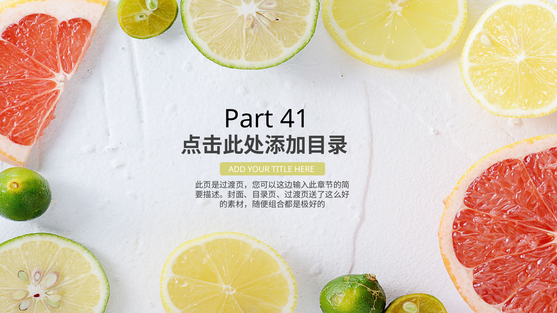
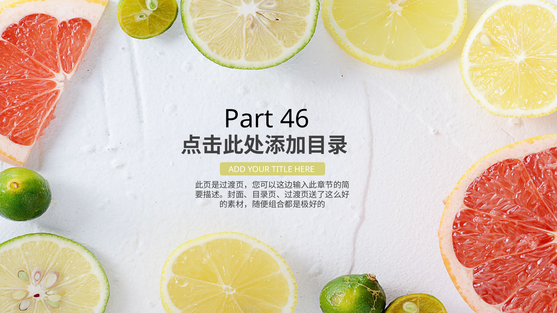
41: 41 -> 46 (295, 119)
